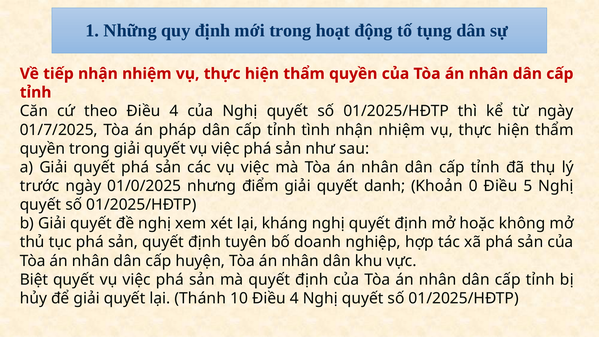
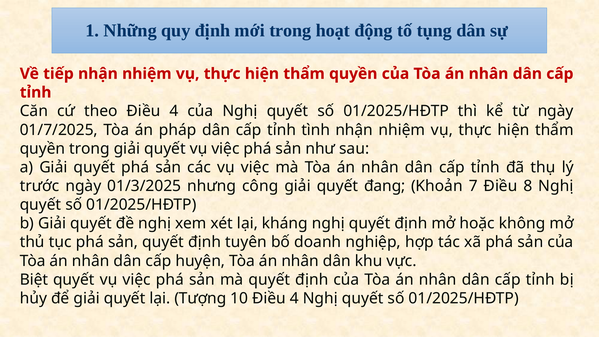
01/0/2025: 01/0/2025 -> 01/3/2025 (144, 186)
điểm: điểm -> công (260, 186)
danh: danh -> đang (385, 186)
0: 0 -> 7 (473, 186)
5: 5 -> 8 (528, 186)
Thánh: Thánh -> Tượng (200, 298)
